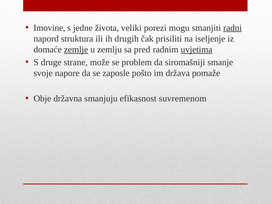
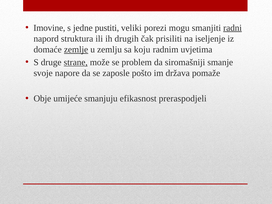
života: života -> pustiti (107, 28)
pred: pred -> koju (142, 50)
uvjetima underline: present -> none (197, 50)
strane underline: none -> present (76, 62)
državna: državna -> umijeće (68, 99)
suvremenom: suvremenom -> preraspodjeli (183, 99)
